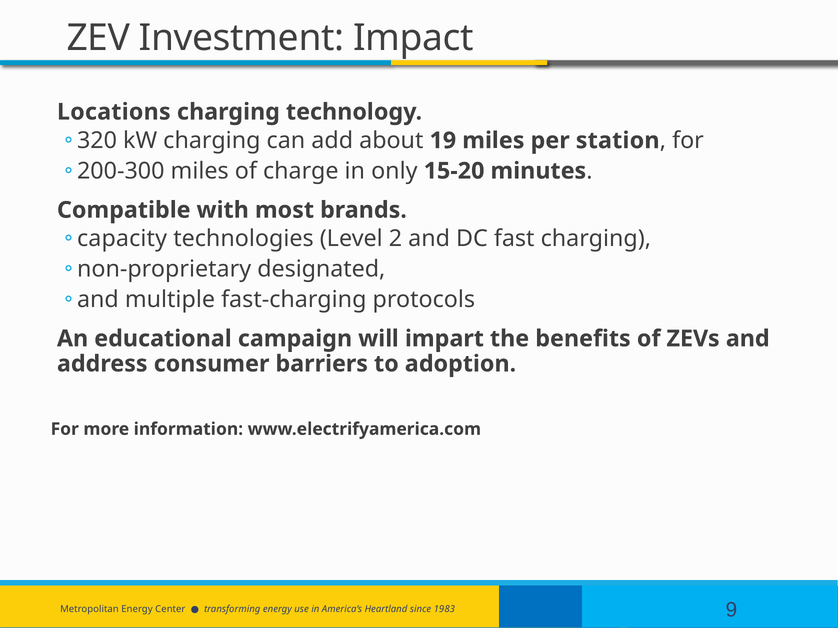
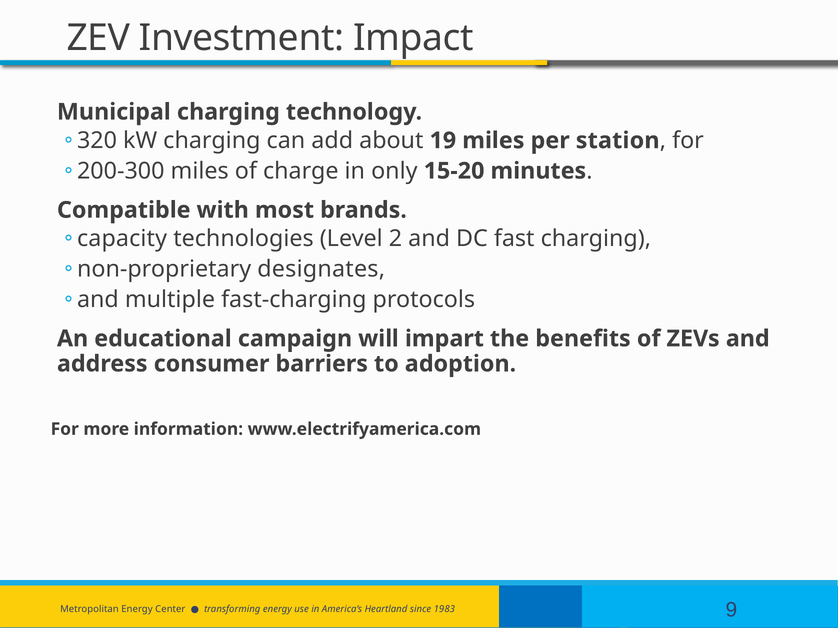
Locations: Locations -> Municipal (114, 112)
designated: designated -> designates (321, 269)
